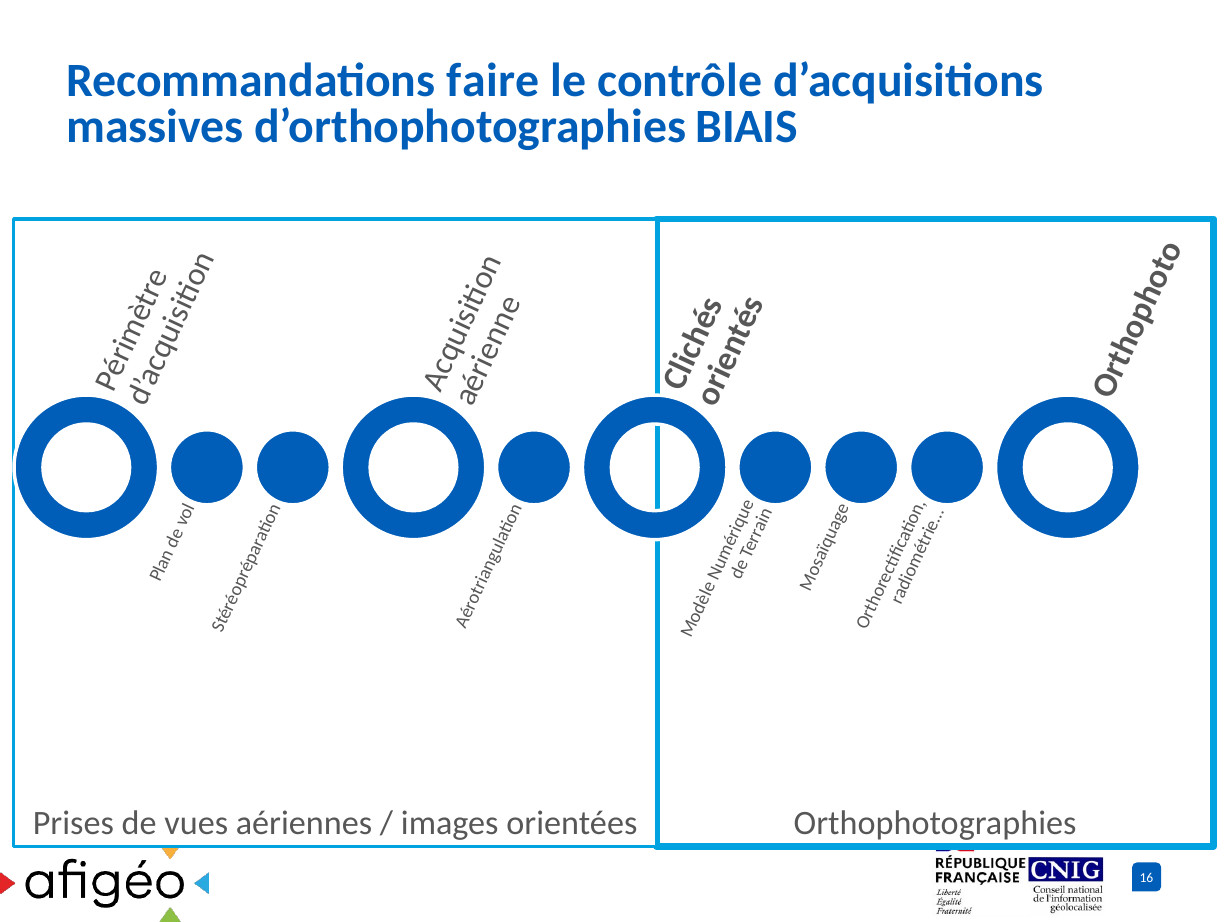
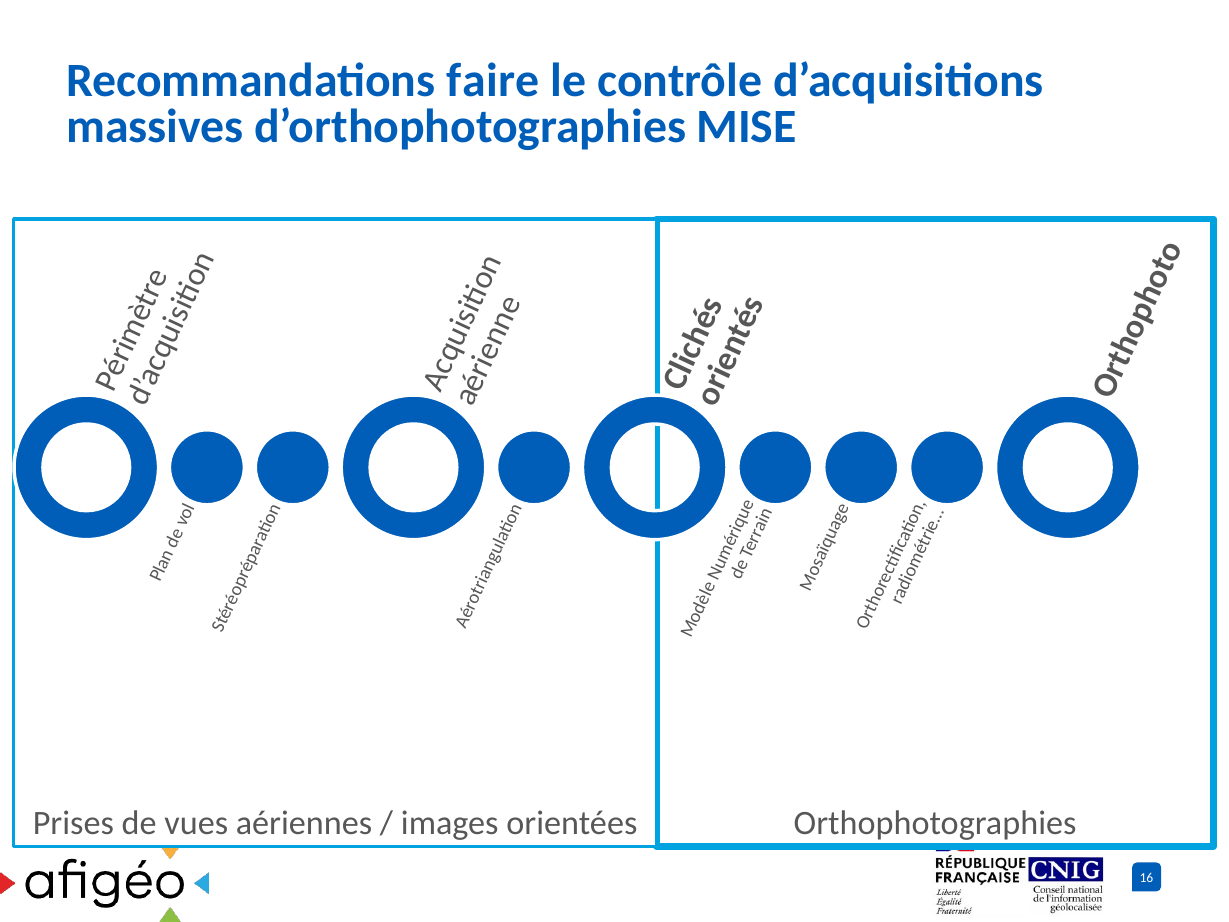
BIAIS: BIAIS -> MISE (747, 126)
